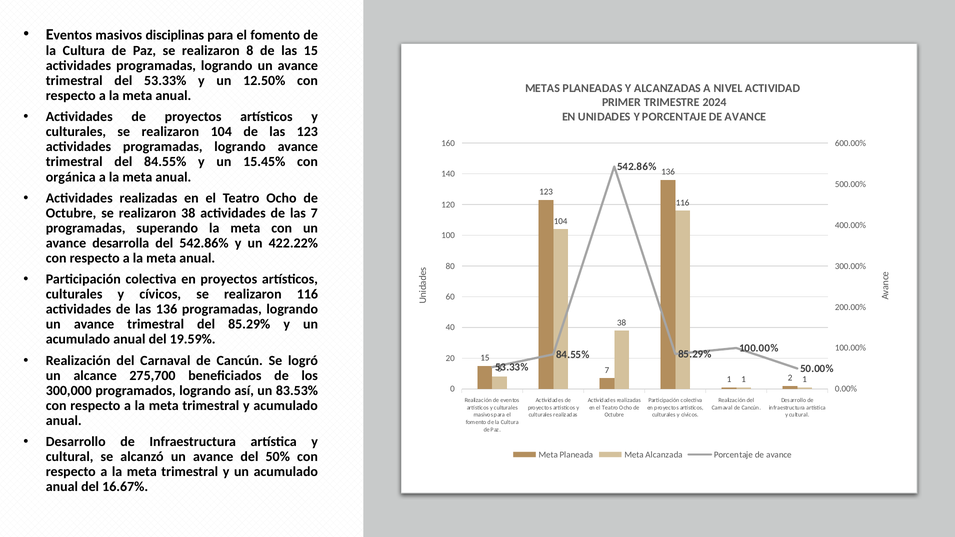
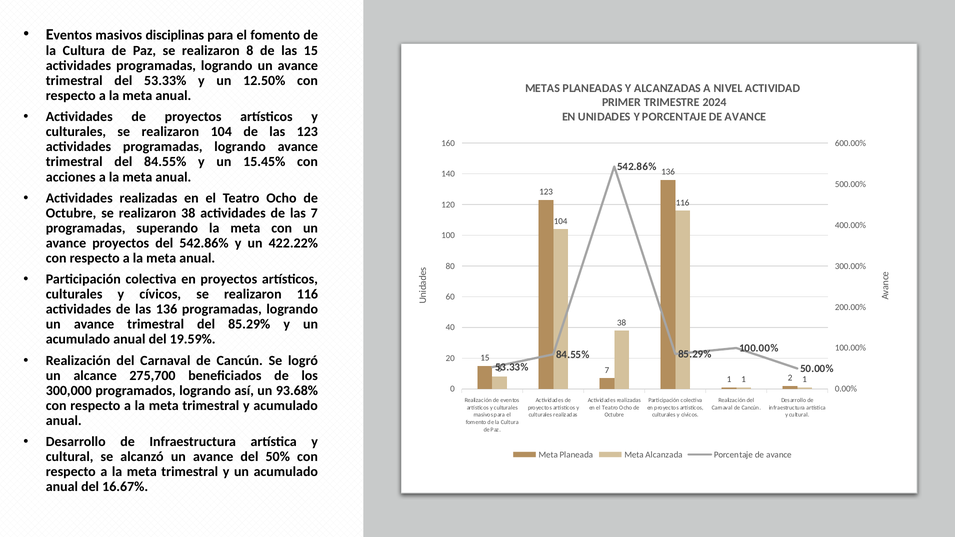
orgánica: orgánica -> acciones (71, 177)
avance desarrolla: desarrolla -> proyectos (121, 243)
83.53%: 83.53% -> 93.68% (297, 391)
